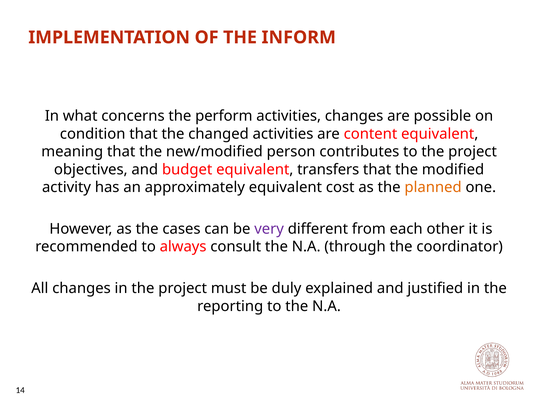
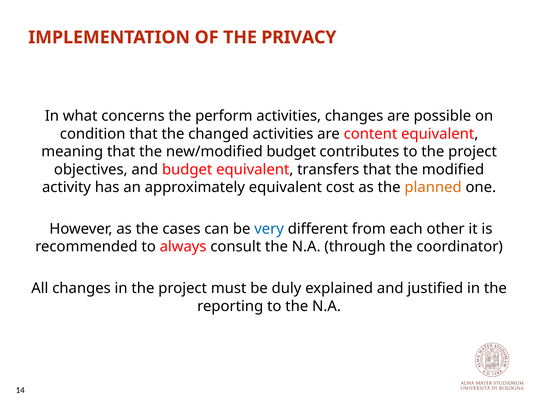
INFORM: INFORM -> PRIVACY (299, 37)
new/modified person: person -> budget (291, 151)
very colour: purple -> blue (269, 229)
